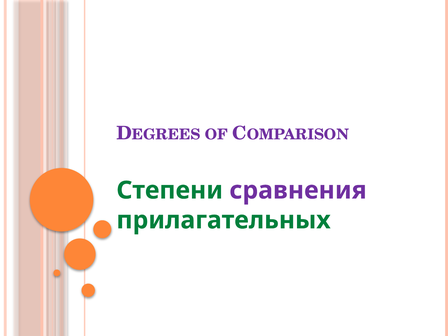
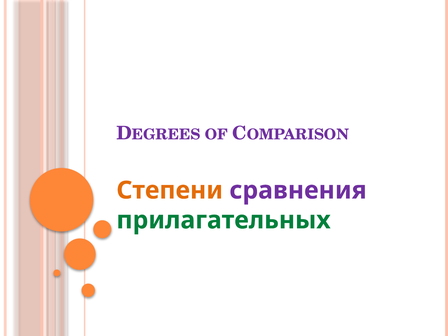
Степени colour: green -> orange (170, 190)
